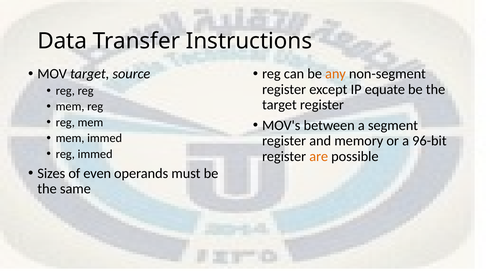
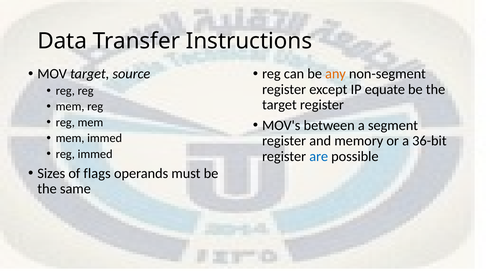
96-bit: 96-bit -> 36-bit (429, 141)
are colour: orange -> blue (319, 156)
even: even -> flags (97, 173)
